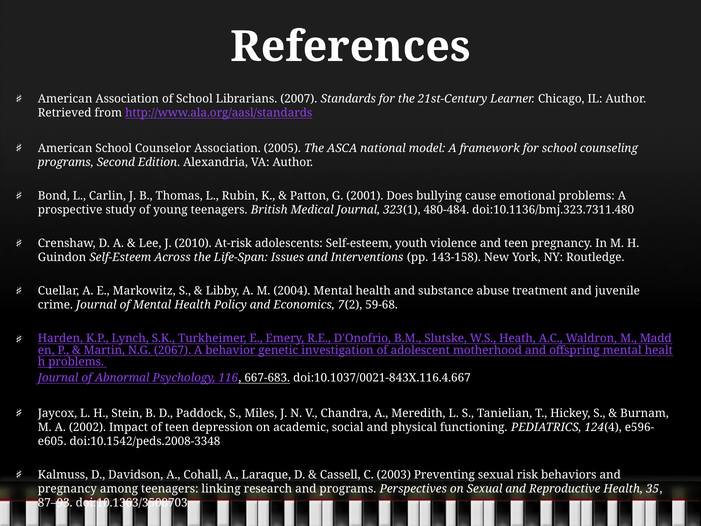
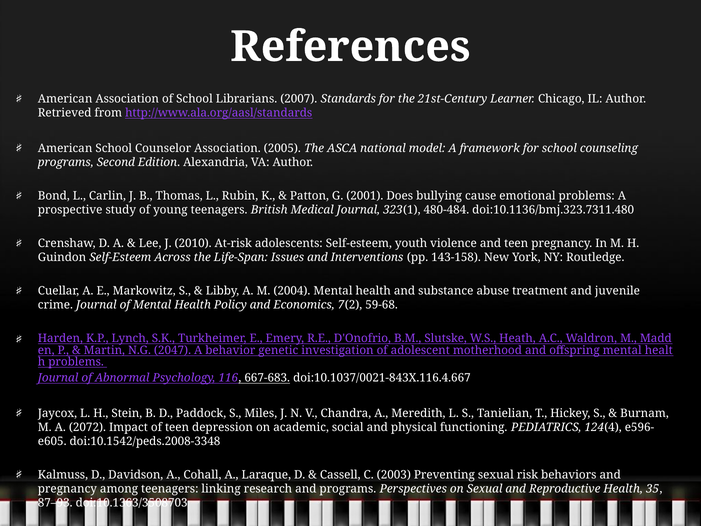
2067: 2067 -> 2047 (173, 350)
2002: 2002 -> 2072 (87, 427)
